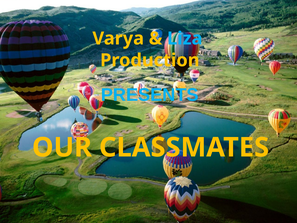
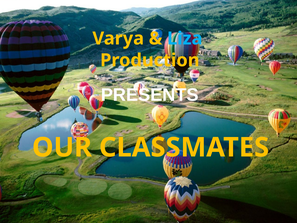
PRESENTS colour: light blue -> white (150, 95)
